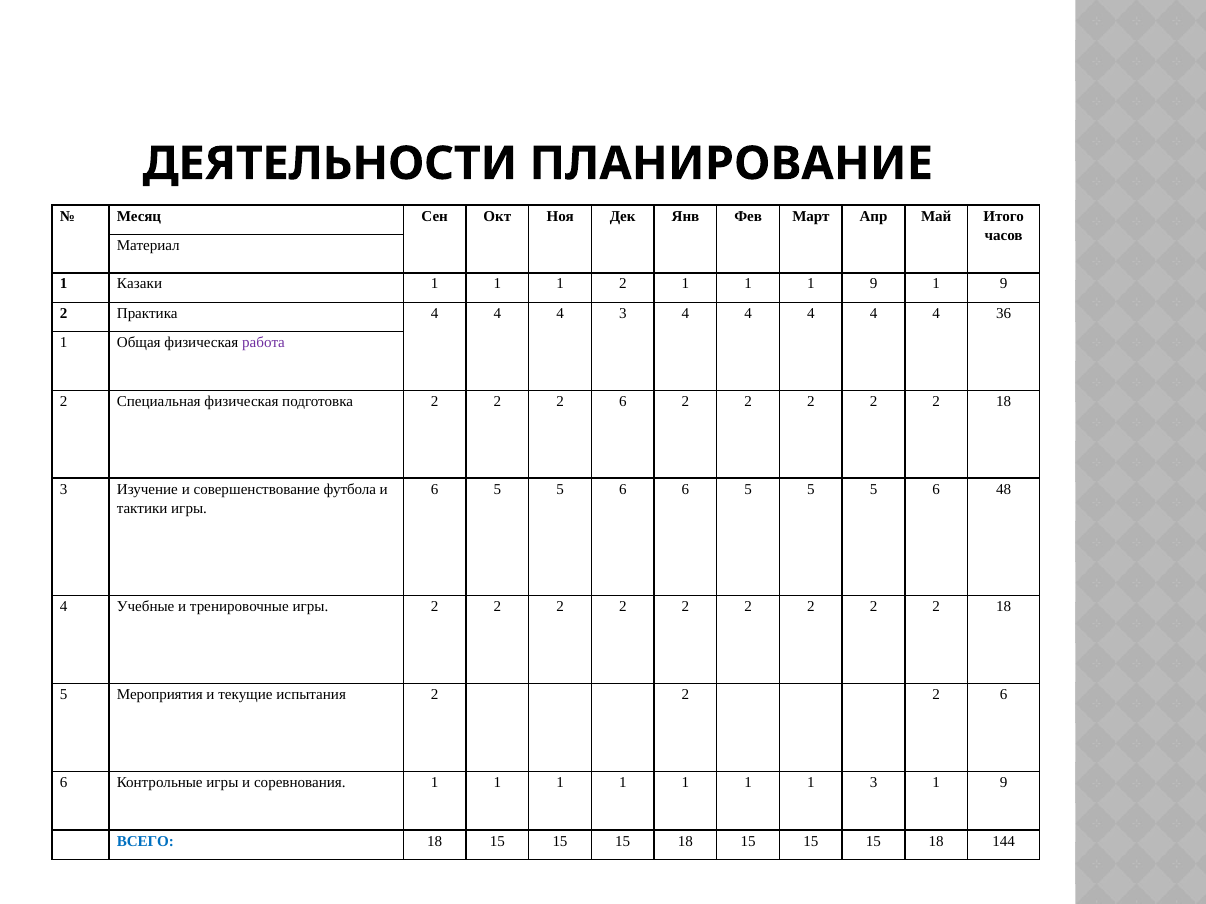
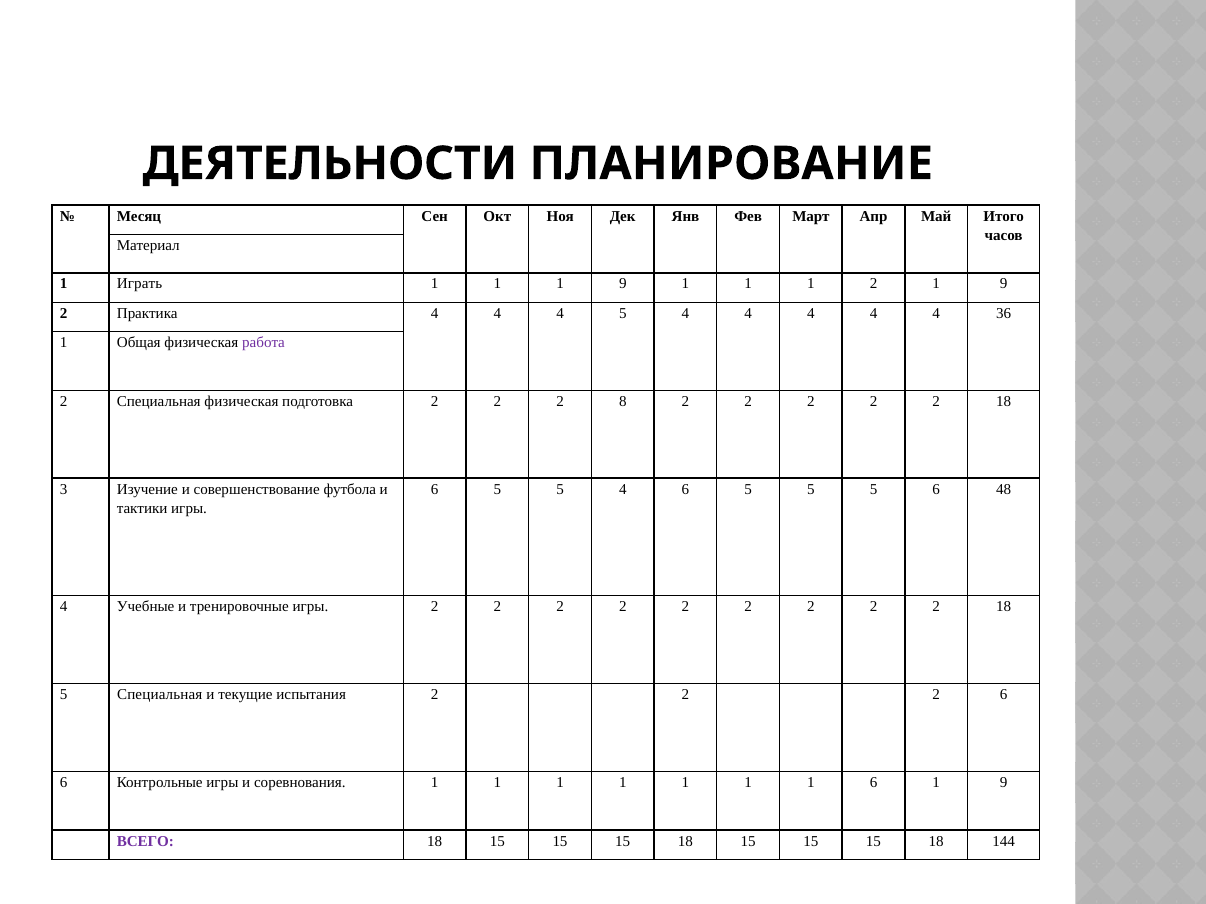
Казаки: Казаки -> Играть (140, 284)
1 1 2: 2 -> 9 (623, 284)
1 1 9: 9 -> 2 (874, 284)
4 3: 3 -> 5 (623, 313)
6: 6 -> 8 (623, 401)
6 5 5 6: 6 -> 4 (623, 489)
5 Мероприятия: Мероприятия -> Специальная (160, 695)
1 3: 3 -> 6 (874, 783)
ВСЕГО colour: blue -> purple (145, 842)
